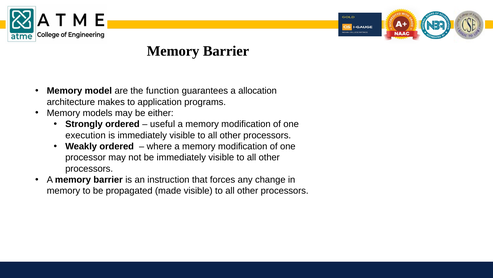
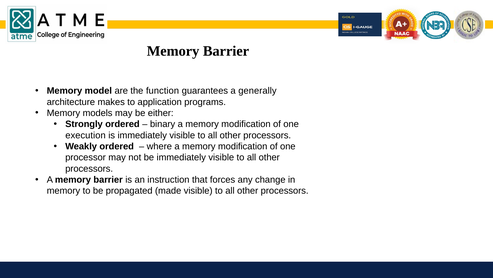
allocation: allocation -> generally (257, 91)
useful: useful -> binary (163, 124)
